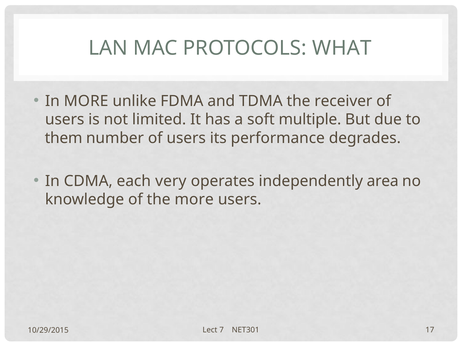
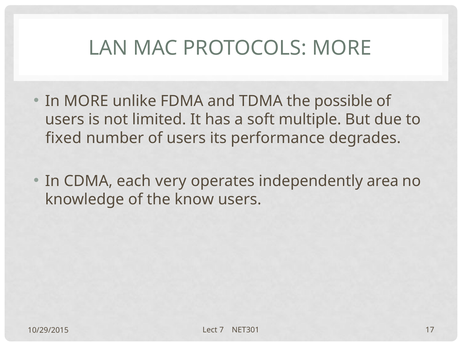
PROTOCOLS WHAT: WHAT -> MORE (342, 48)
receiver: receiver -> possible (343, 101)
them: them -> fixed (63, 138)
the more: more -> know (194, 200)
